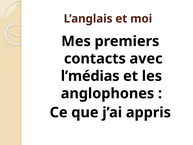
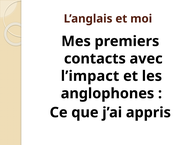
l’médias: l’médias -> l’impact (90, 76)
